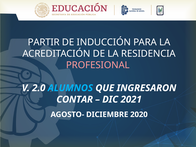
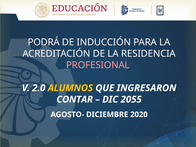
PARTIR: PARTIR -> PODRÁ (44, 42)
ALUMNOS colour: light blue -> yellow (70, 88)
2021: 2021 -> 2055 (131, 99)
